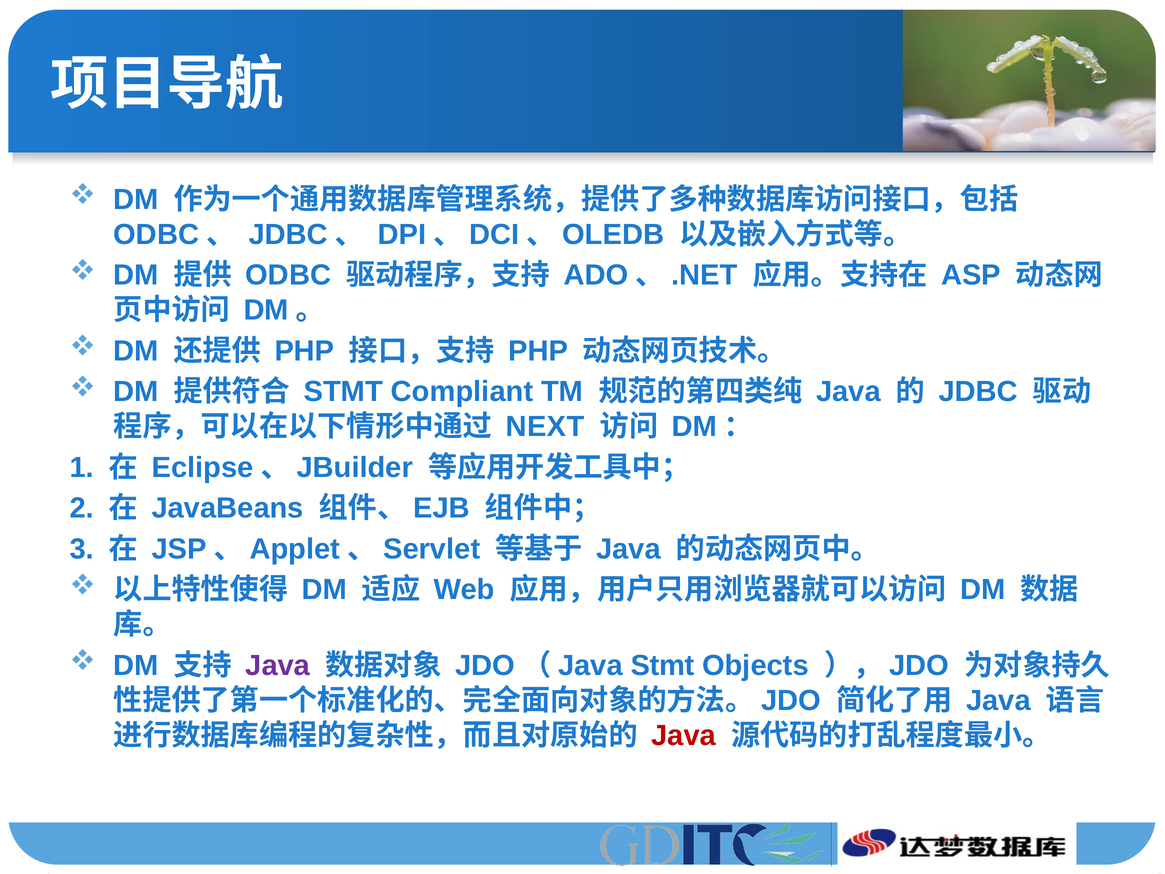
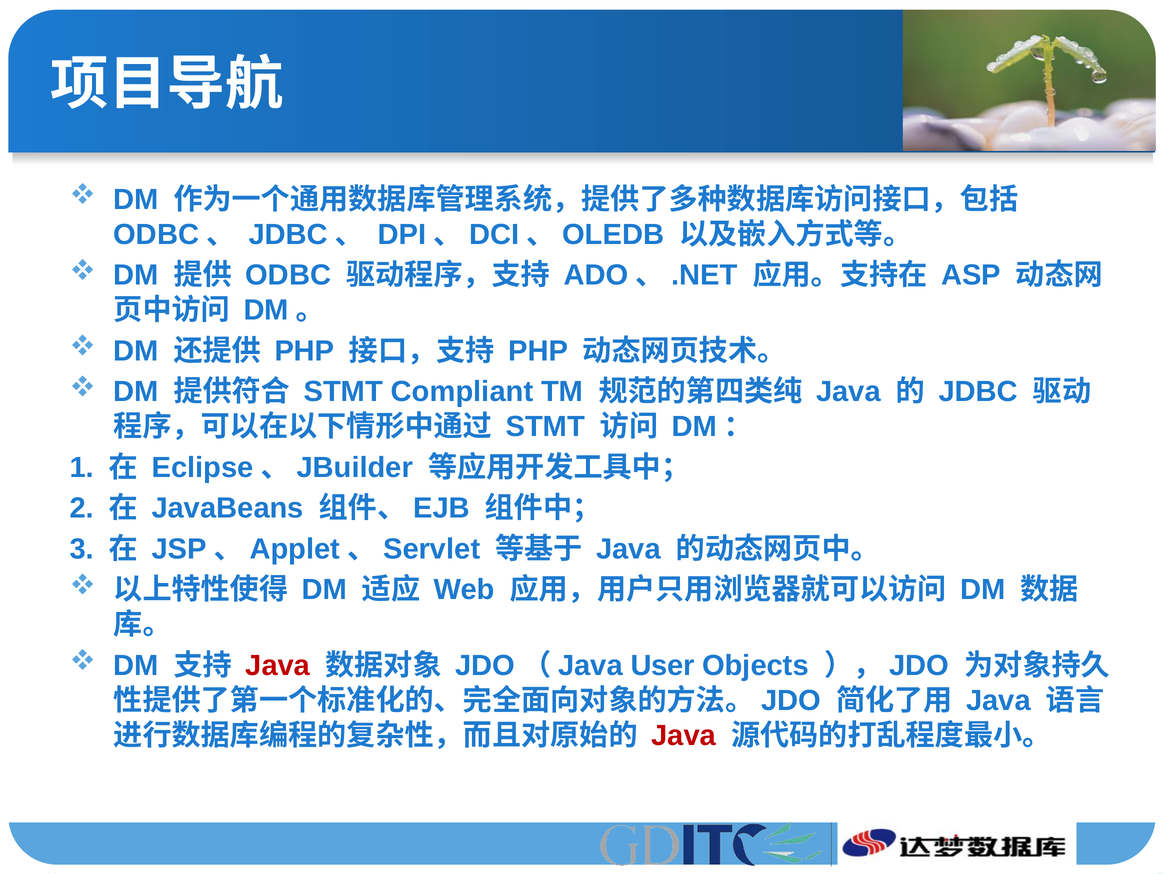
NEXT: NEXT -> STMT (545, 427)
Java colour: purple -> red (278, 665)
JDO（Java Stmt: Stmt -> User (663, 665)
